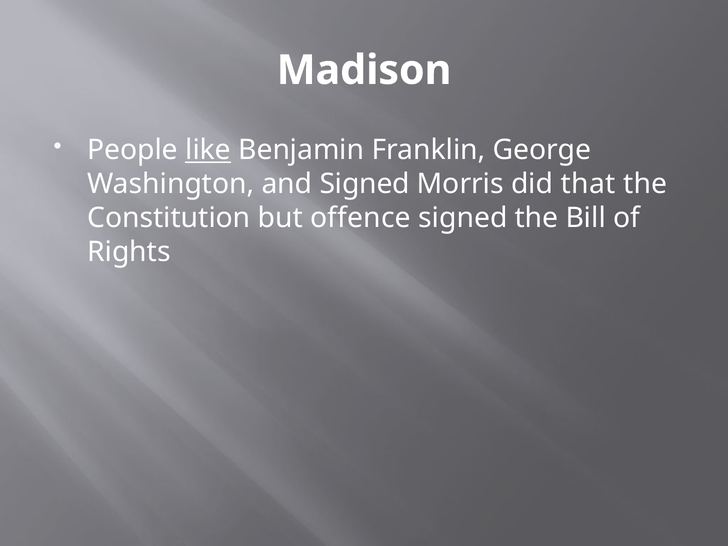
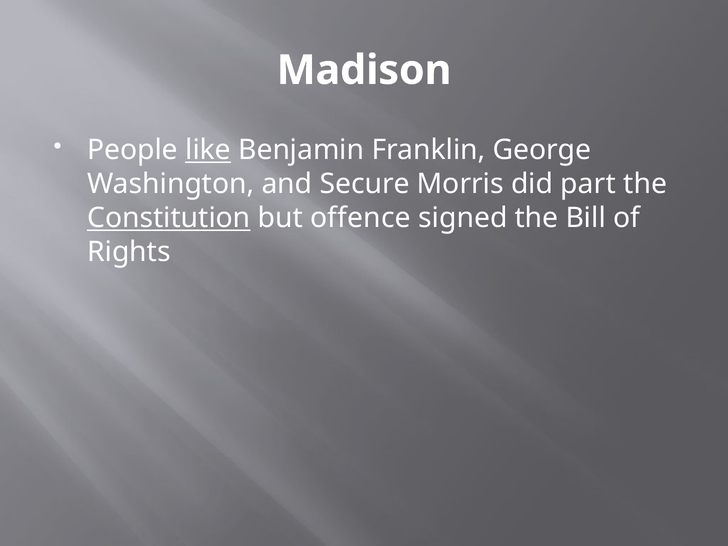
and Signed: Signed -> Secure (365, 184)
that: that -> part (588, 184)
Constitution underline: none -> present (169, 218)
